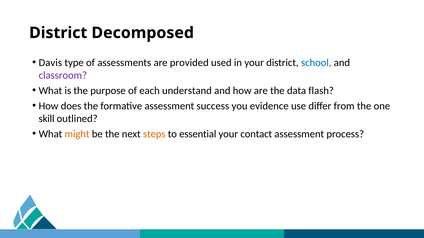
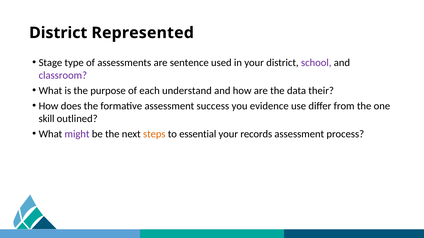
Decomposed: Decomposed -> Represented (143, 33)
Davis: Davis -> Stage (50, 63)
provided: provided -> sentence (189, 63)
school colour: blue -> purple (316, 63)
flash: flash -> their (321, 91)
might colour: orange -> purple (77, 134)
contact: contact -> records (256, 134)
